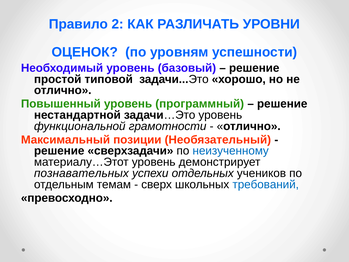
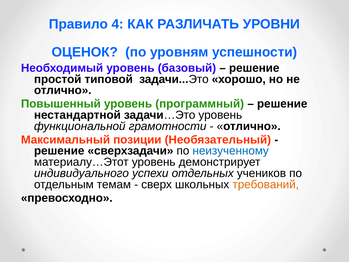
2: 2 -> 4 (118, 24)
познавательных: познавательных -> индивидуального (81, 173)
требований colour: blue -> orange (266, 184)
